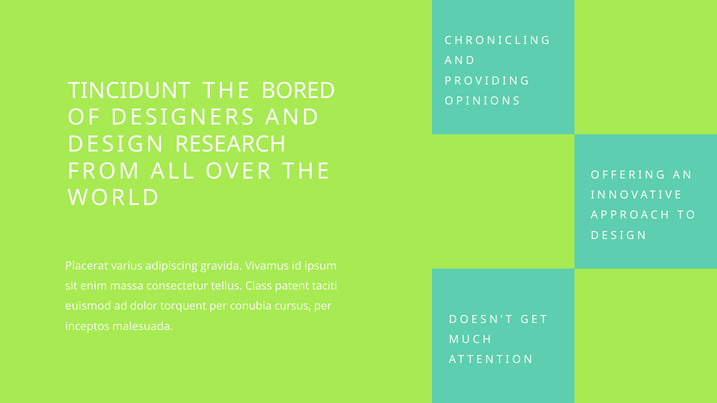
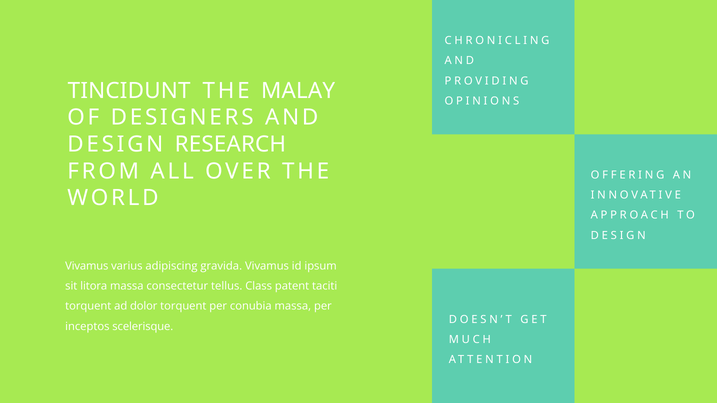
BORED: BORED -> MALAY (298, 91)
Placerat: Placerat -> Vivamus (87, 266)
enim: enim -> litora (94, 286)
euismod: euismod -> torquent (88, 306)
conubia cursus: cursus -> massa (293, 306)
malesuada: malesuada -> scelerisque (143, 327)
